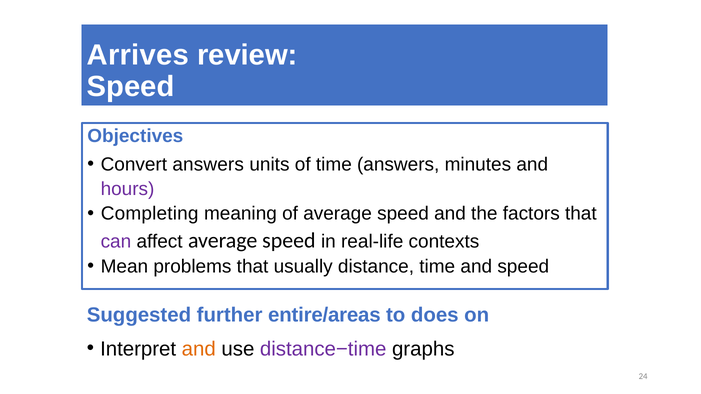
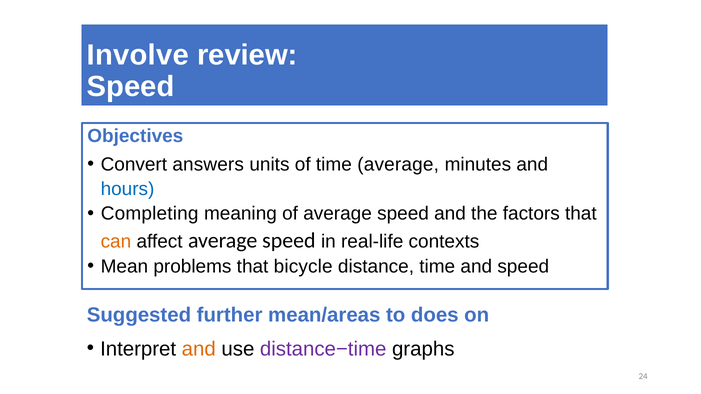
Arrives: Arrives -> Involve (138, 55)
time answers: answers -> average (398, 165)
hours colour: purple -> blue (128, 189)
can colour: purple -> orange (116, 242)
usually: usually -> bicycle (303, 267)
entire/areas: entire/areas -> mean/areas (324, 315)
